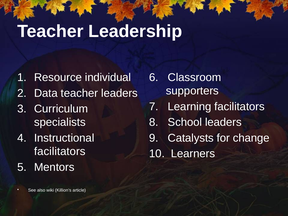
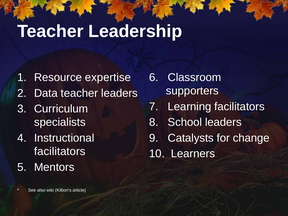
individual: individual -> expertise (108, 77)
